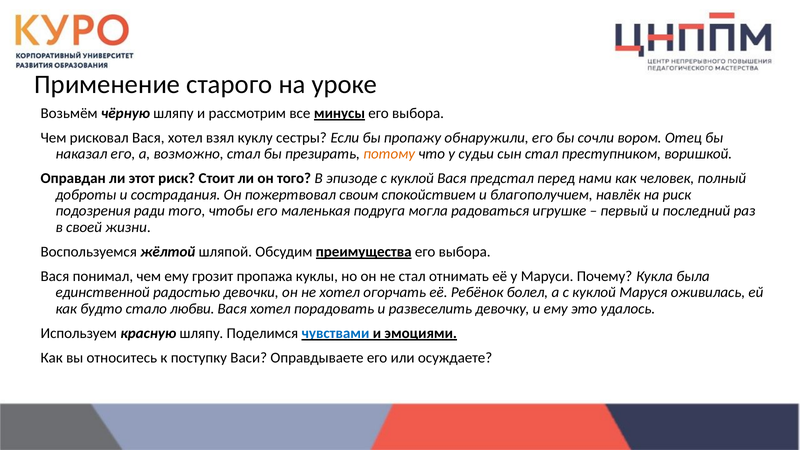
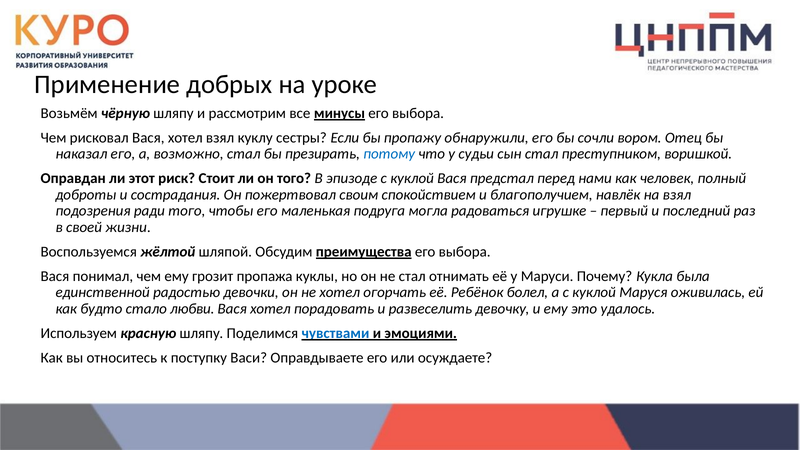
старого: старого -> добрых (229, 85)
потому colour: orange -> blue (389, 154)
на риск: риск -> взял (677, 195)
